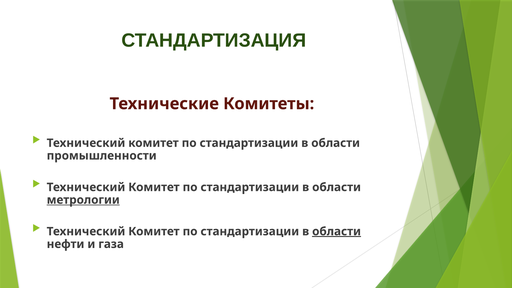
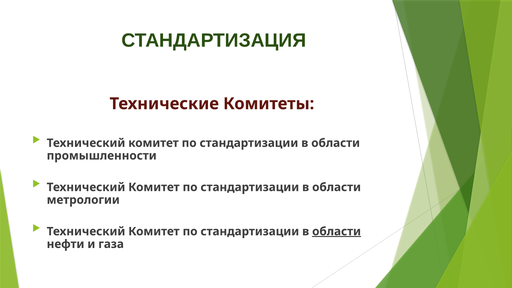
метрологии underline: present -> none (83, 200)
